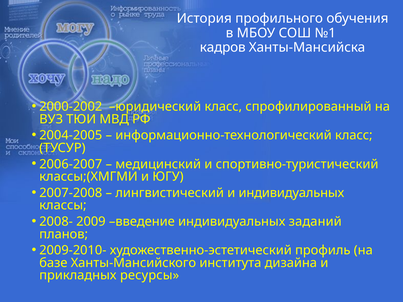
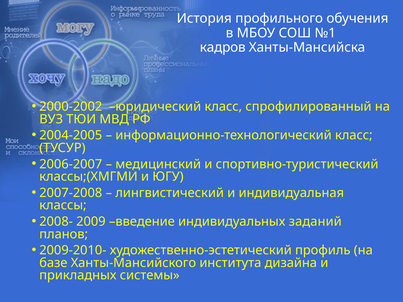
и индивидуальных: индивидуальных -> индивидуальная (291, 193)
ресурсы: ресурсы -> системы (150, 276)
